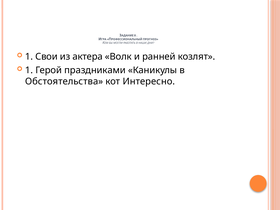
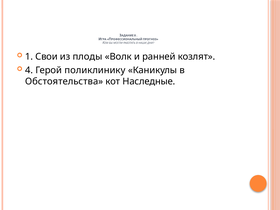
актера: актера -> плоды (88, 57)
1: 1 -> 4 (29, 70)
праздниками: праздниками -> поликлинику (95, 70)
Интересно: Интересно -> Наследные (149, 81)
